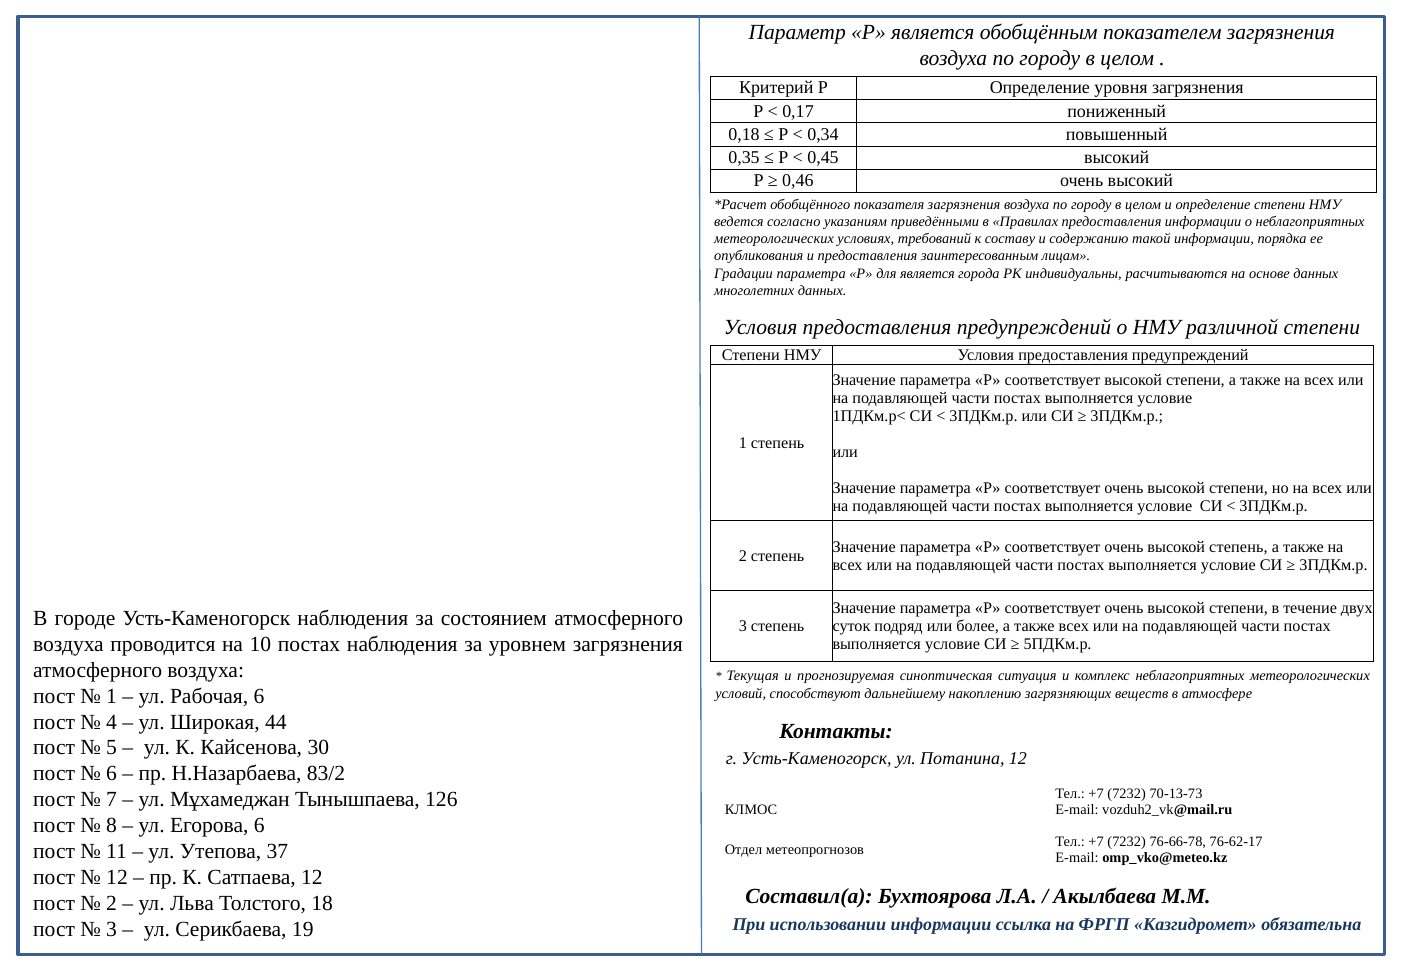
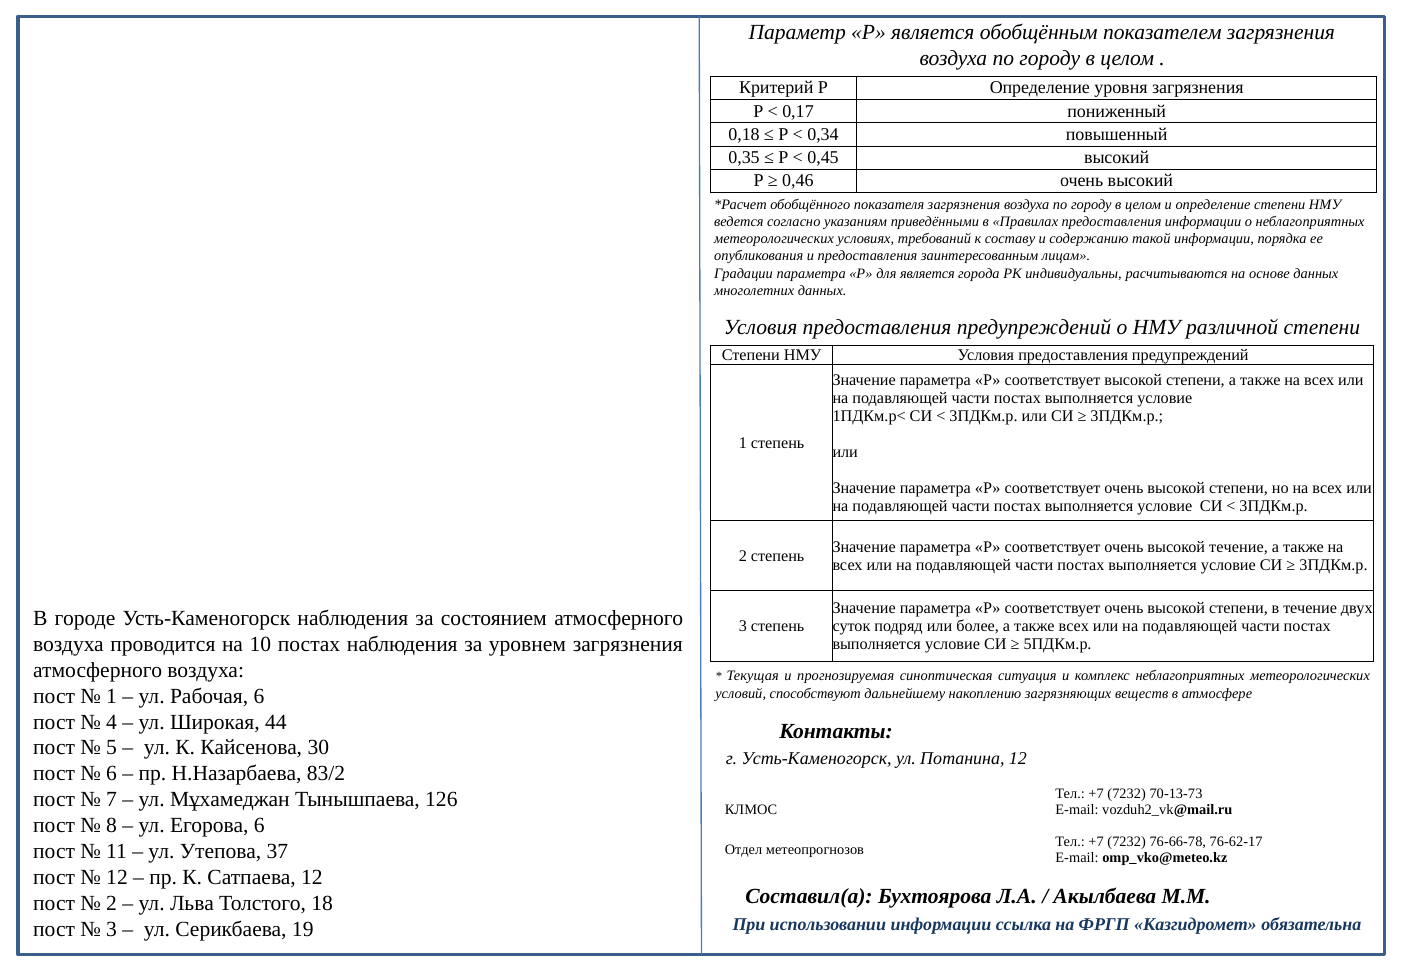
высокой степень: степень -> течение (1239, 547)
